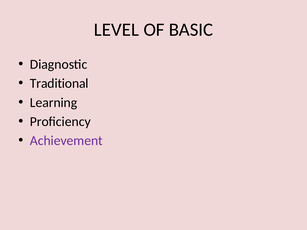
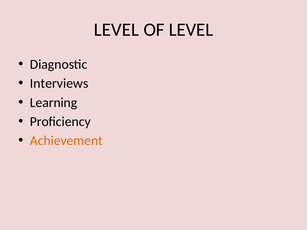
OF BASIC: BASIC -> LEVEL (191, 30)
Traditional: Traditional -> Interviews (59, 84)
Achievement colour: purple -> orange (66, 141)
